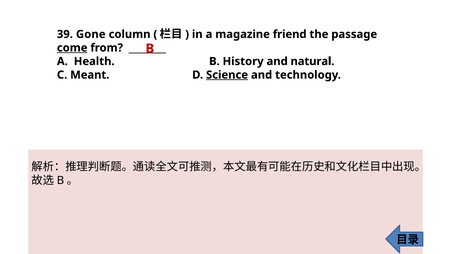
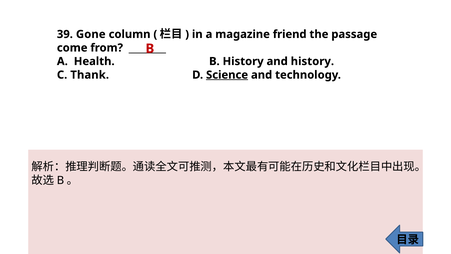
come underline: present -> none (72, 48)
and natural: natural -> history (312, 61)
Meant: Meant -> Thank (90, 75)
